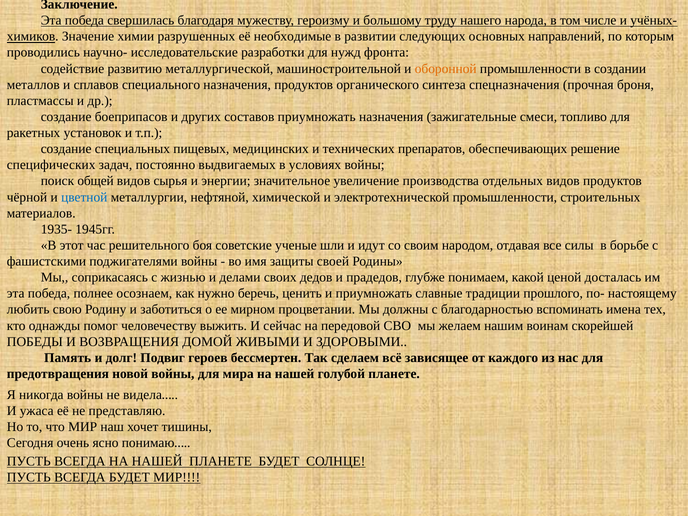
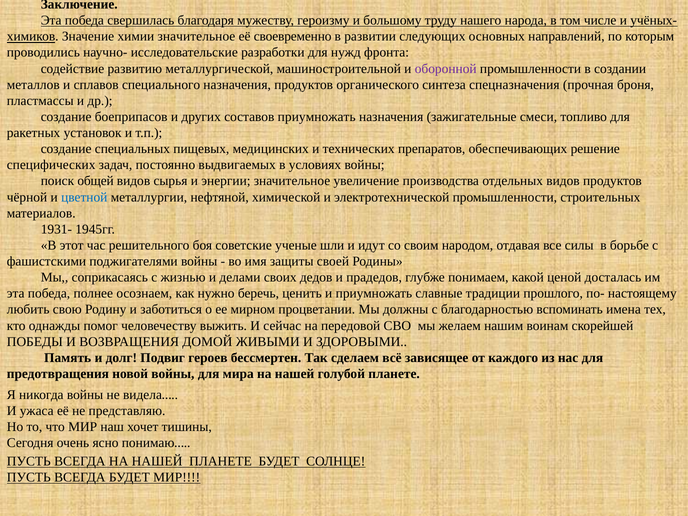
химии разрушенных: разрушенных -> значительное (196, 36)
необходимые: необходимые -> своевременно (293, 36)
оборонной colour: orange -> purple (446, 69)
1935-: 1935- -> 1931- (56, 229)
